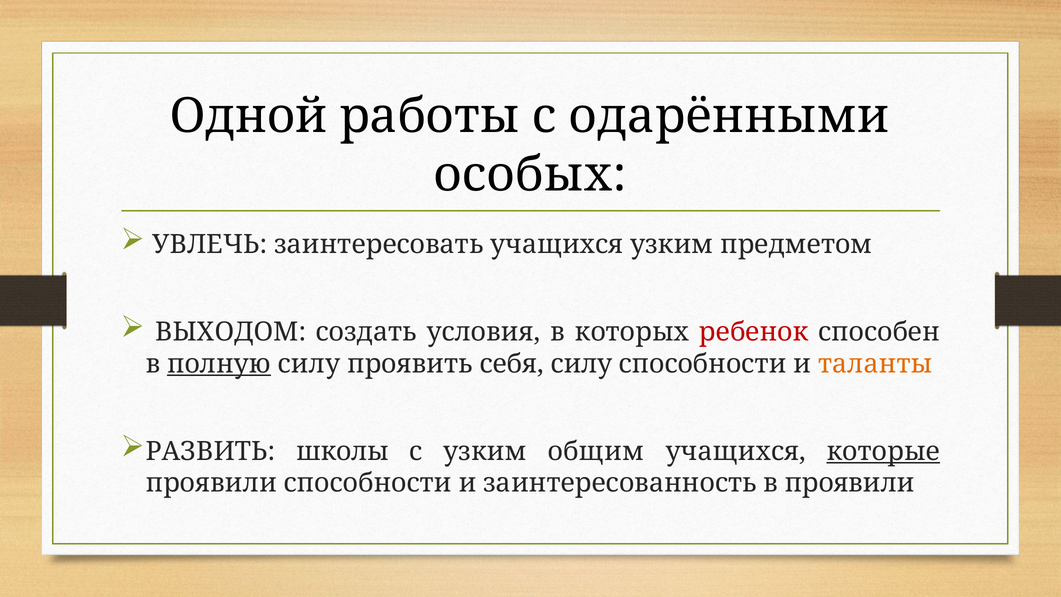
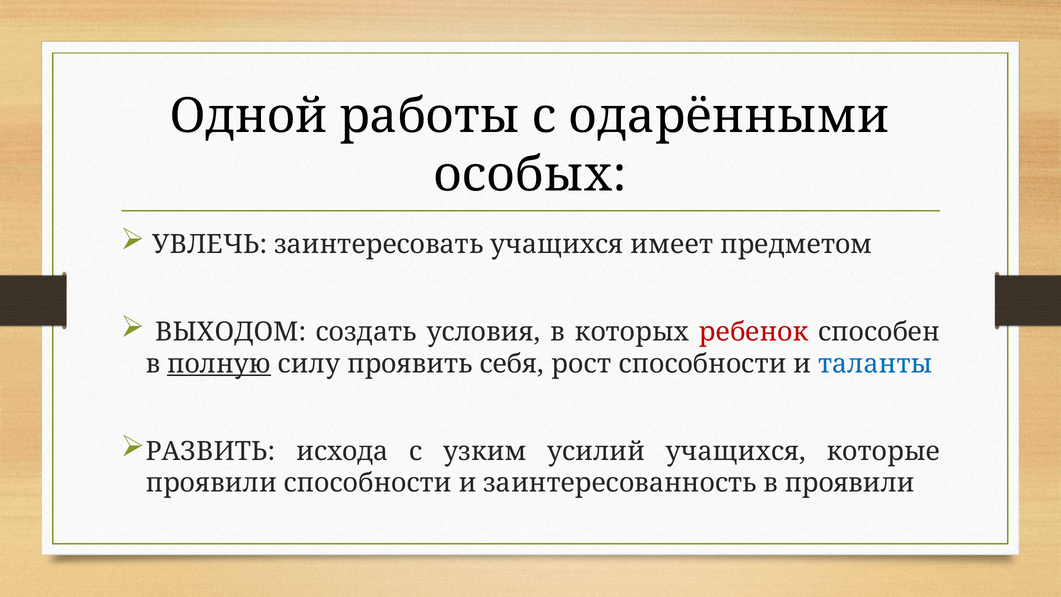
учащихся узким: узким -> имеет (672, 244)
себя силу: силу -> рост (581, 364)
таланты colour: orange -> blue (875, 364)
школы: школы -> исхода (343, 451)
общим: общим -> усилий (596, 451)
которые underline: present -> none (883, 451)
